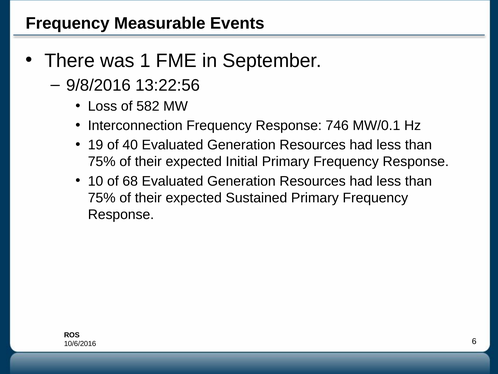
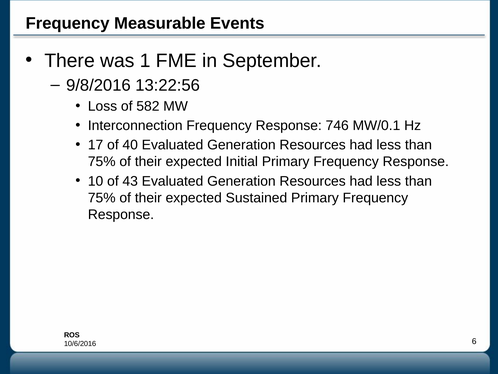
19: 19 -> 17 (96, 145)
68: 68 -> 43 (130, 181)
